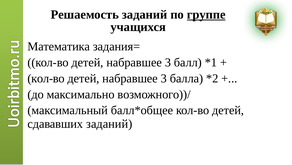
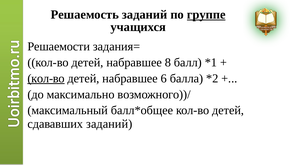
Математика: Математика -> Решаемости (59, 46)
3: 3 -> 8 (168, 62)
кол-во underline: none -> present (46, 78)
3: 3 -> 6 (164, 78)
